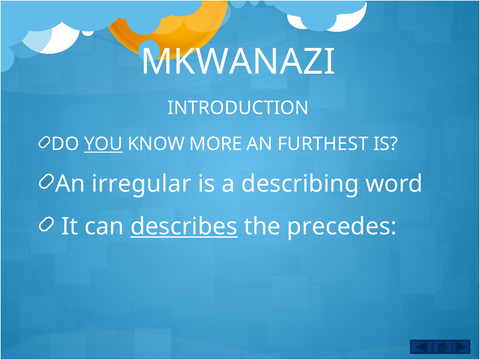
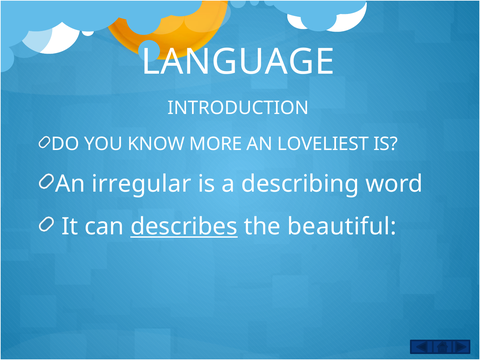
MKWANAZI: MKWANAZI -> LANGUAGE (238, 62)
YOU underline: present -> none (103, 144)
FURTHEST: FURTHEST -> LOVELIEST (323, 144)
precedes: precedes -> beautiful (342, 227)
